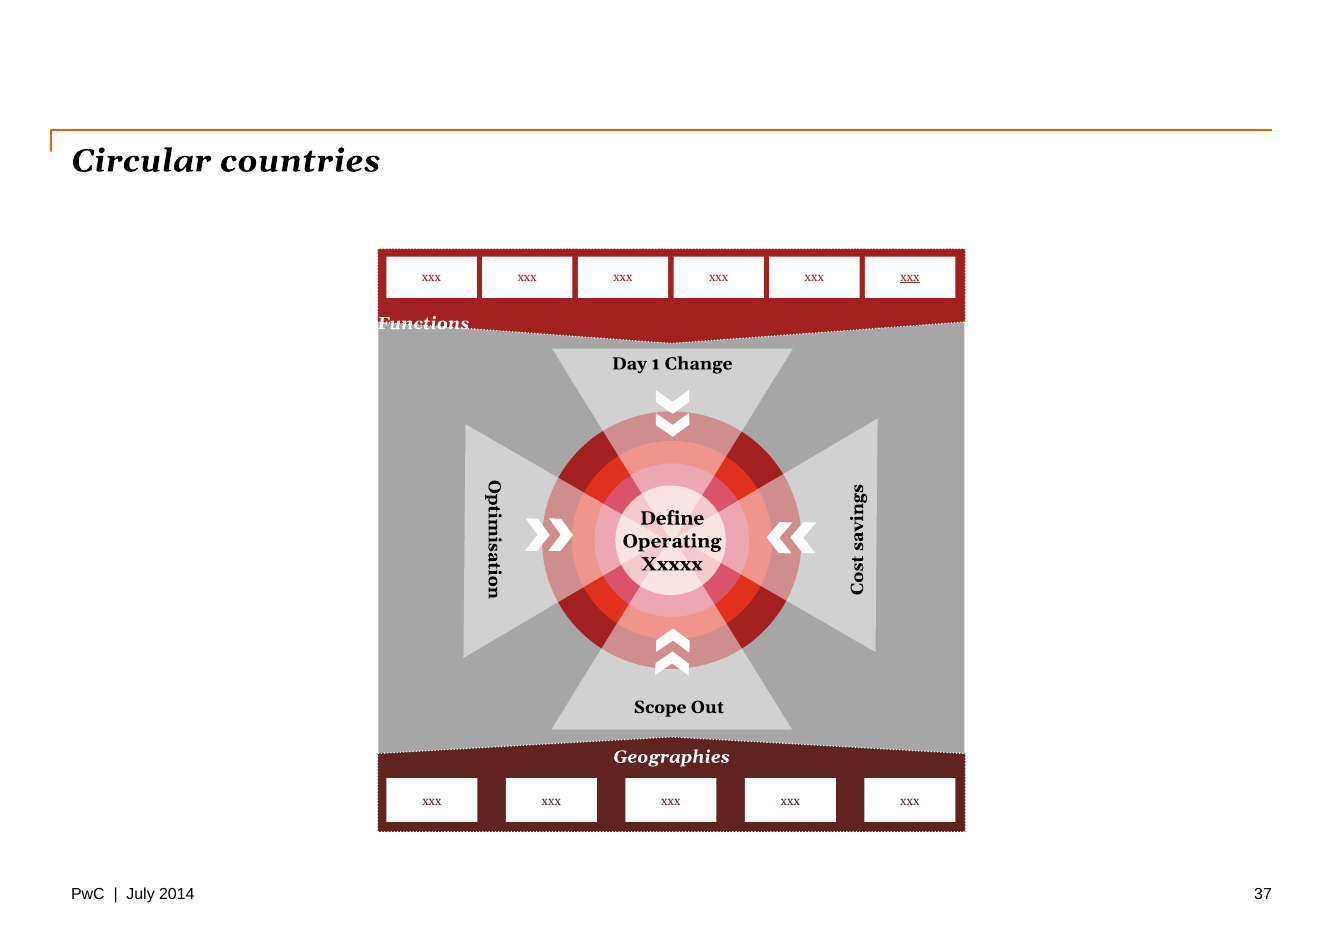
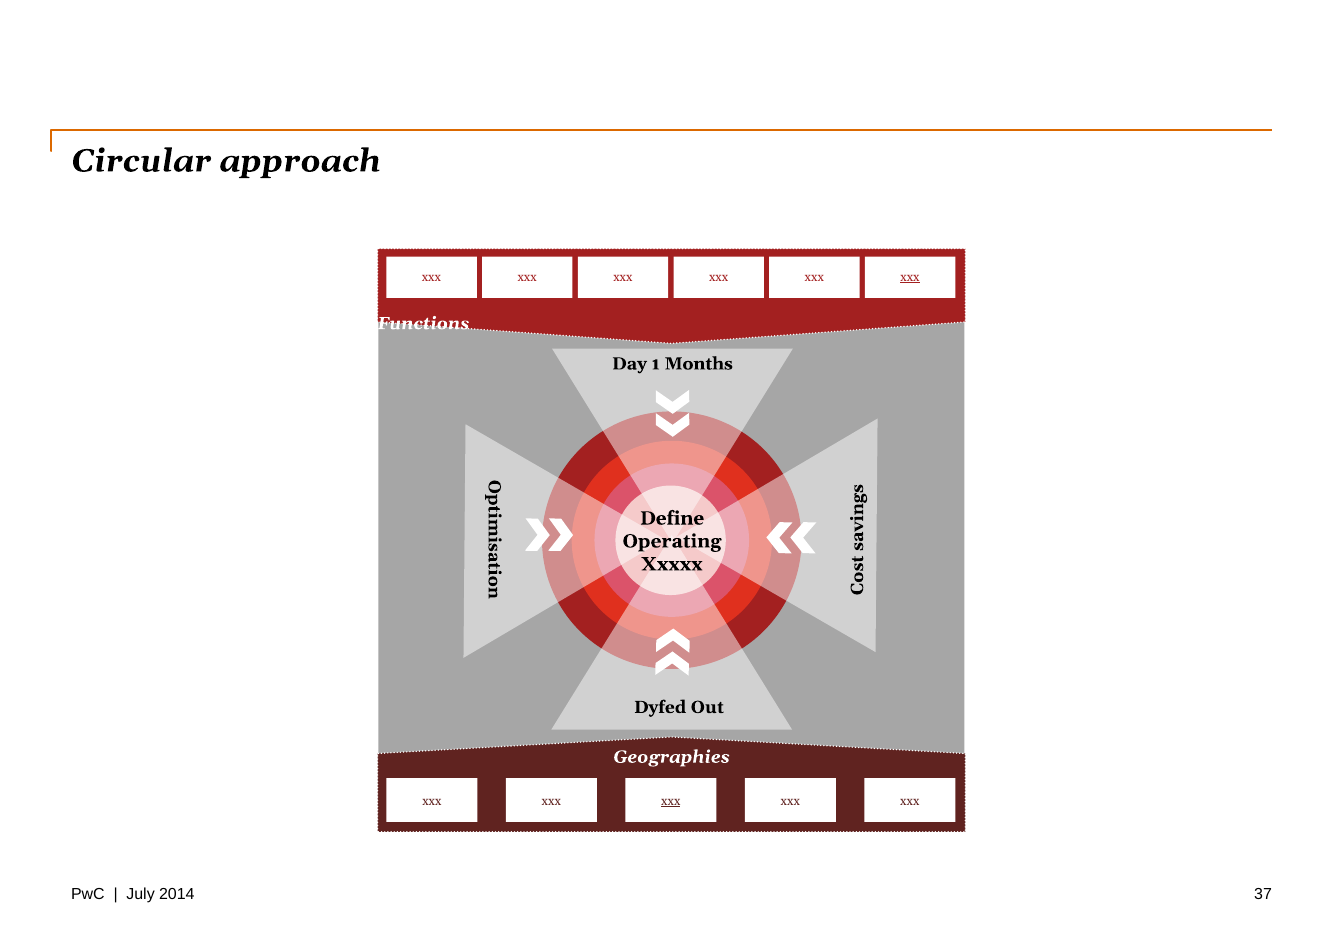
countries: countries -> approach (300, 161)
Change: Change -> Months (699, 364)
Scope: Scope -> Dyfed (660, 708)
xxx underline: none -> present (671, 801)
